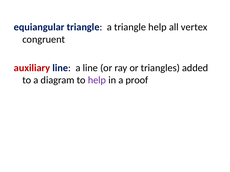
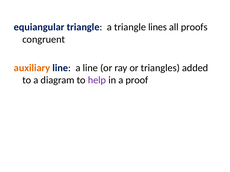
triangle help: help -> lines (158, 27)
vertex: vertex -> proofs (194, 27)
auxiliary colour: red -> orange (32, 68)
